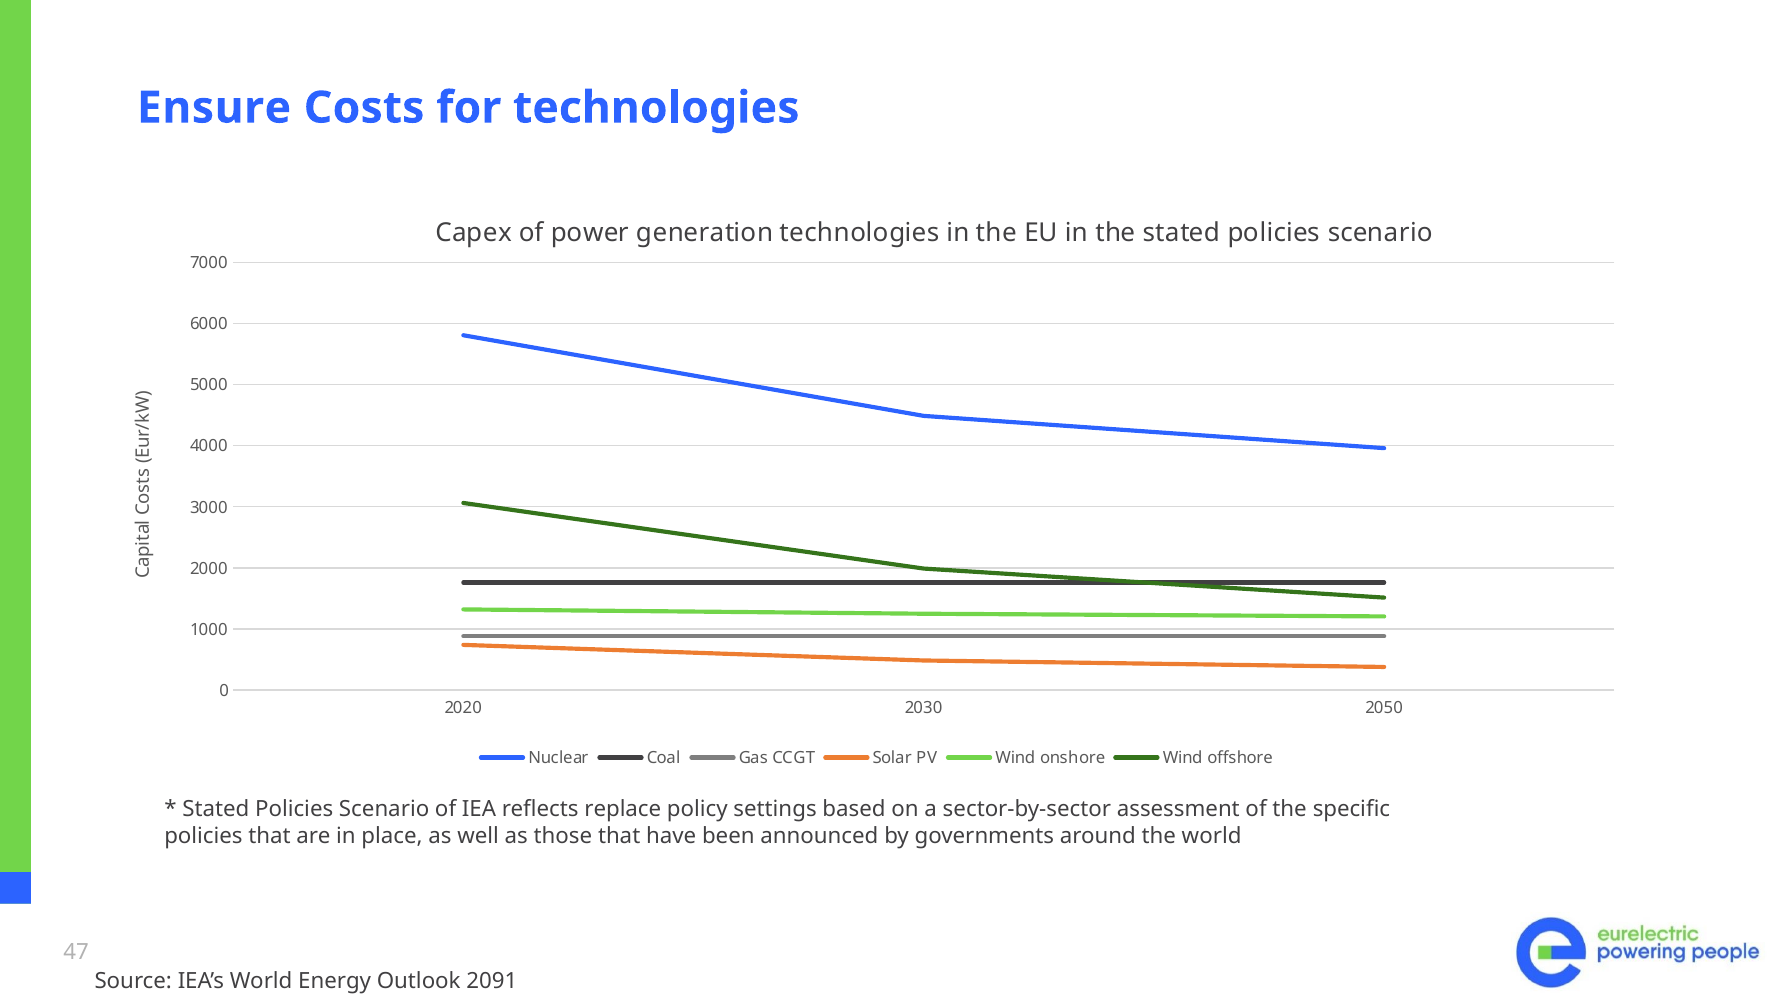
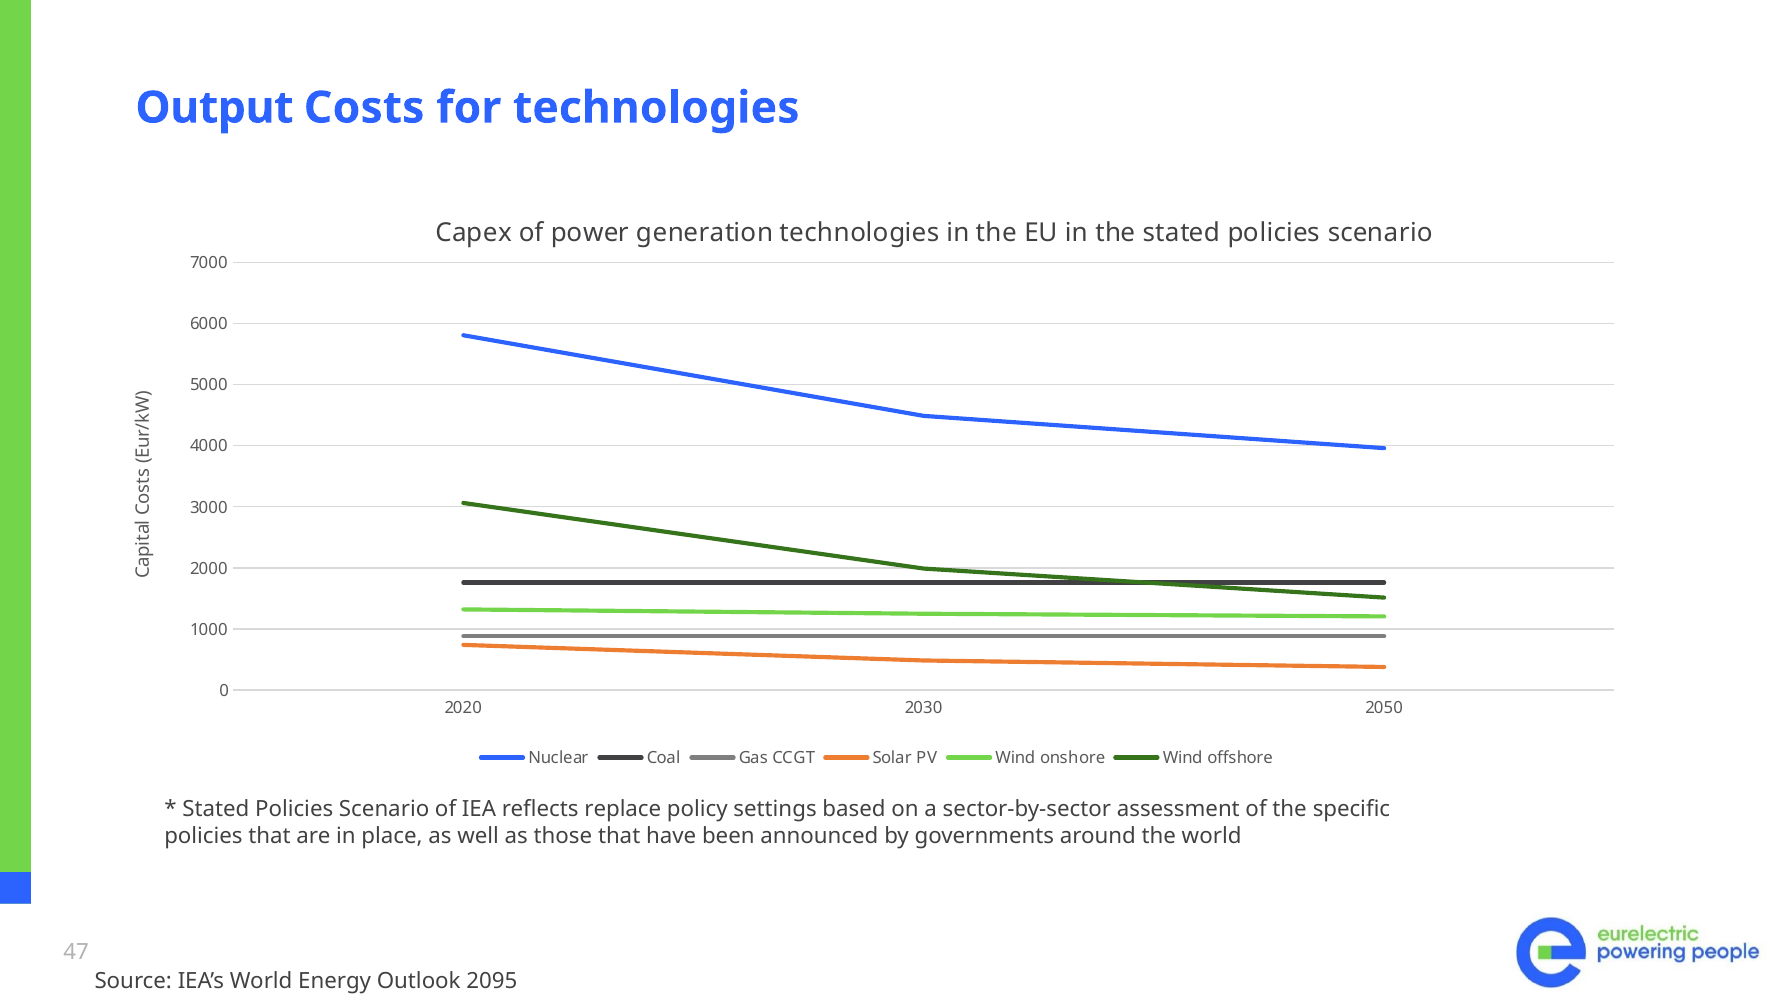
Ensure: Ensure -> Output (214, 108)
2091: 2091 -> 2095 (492, 981)
